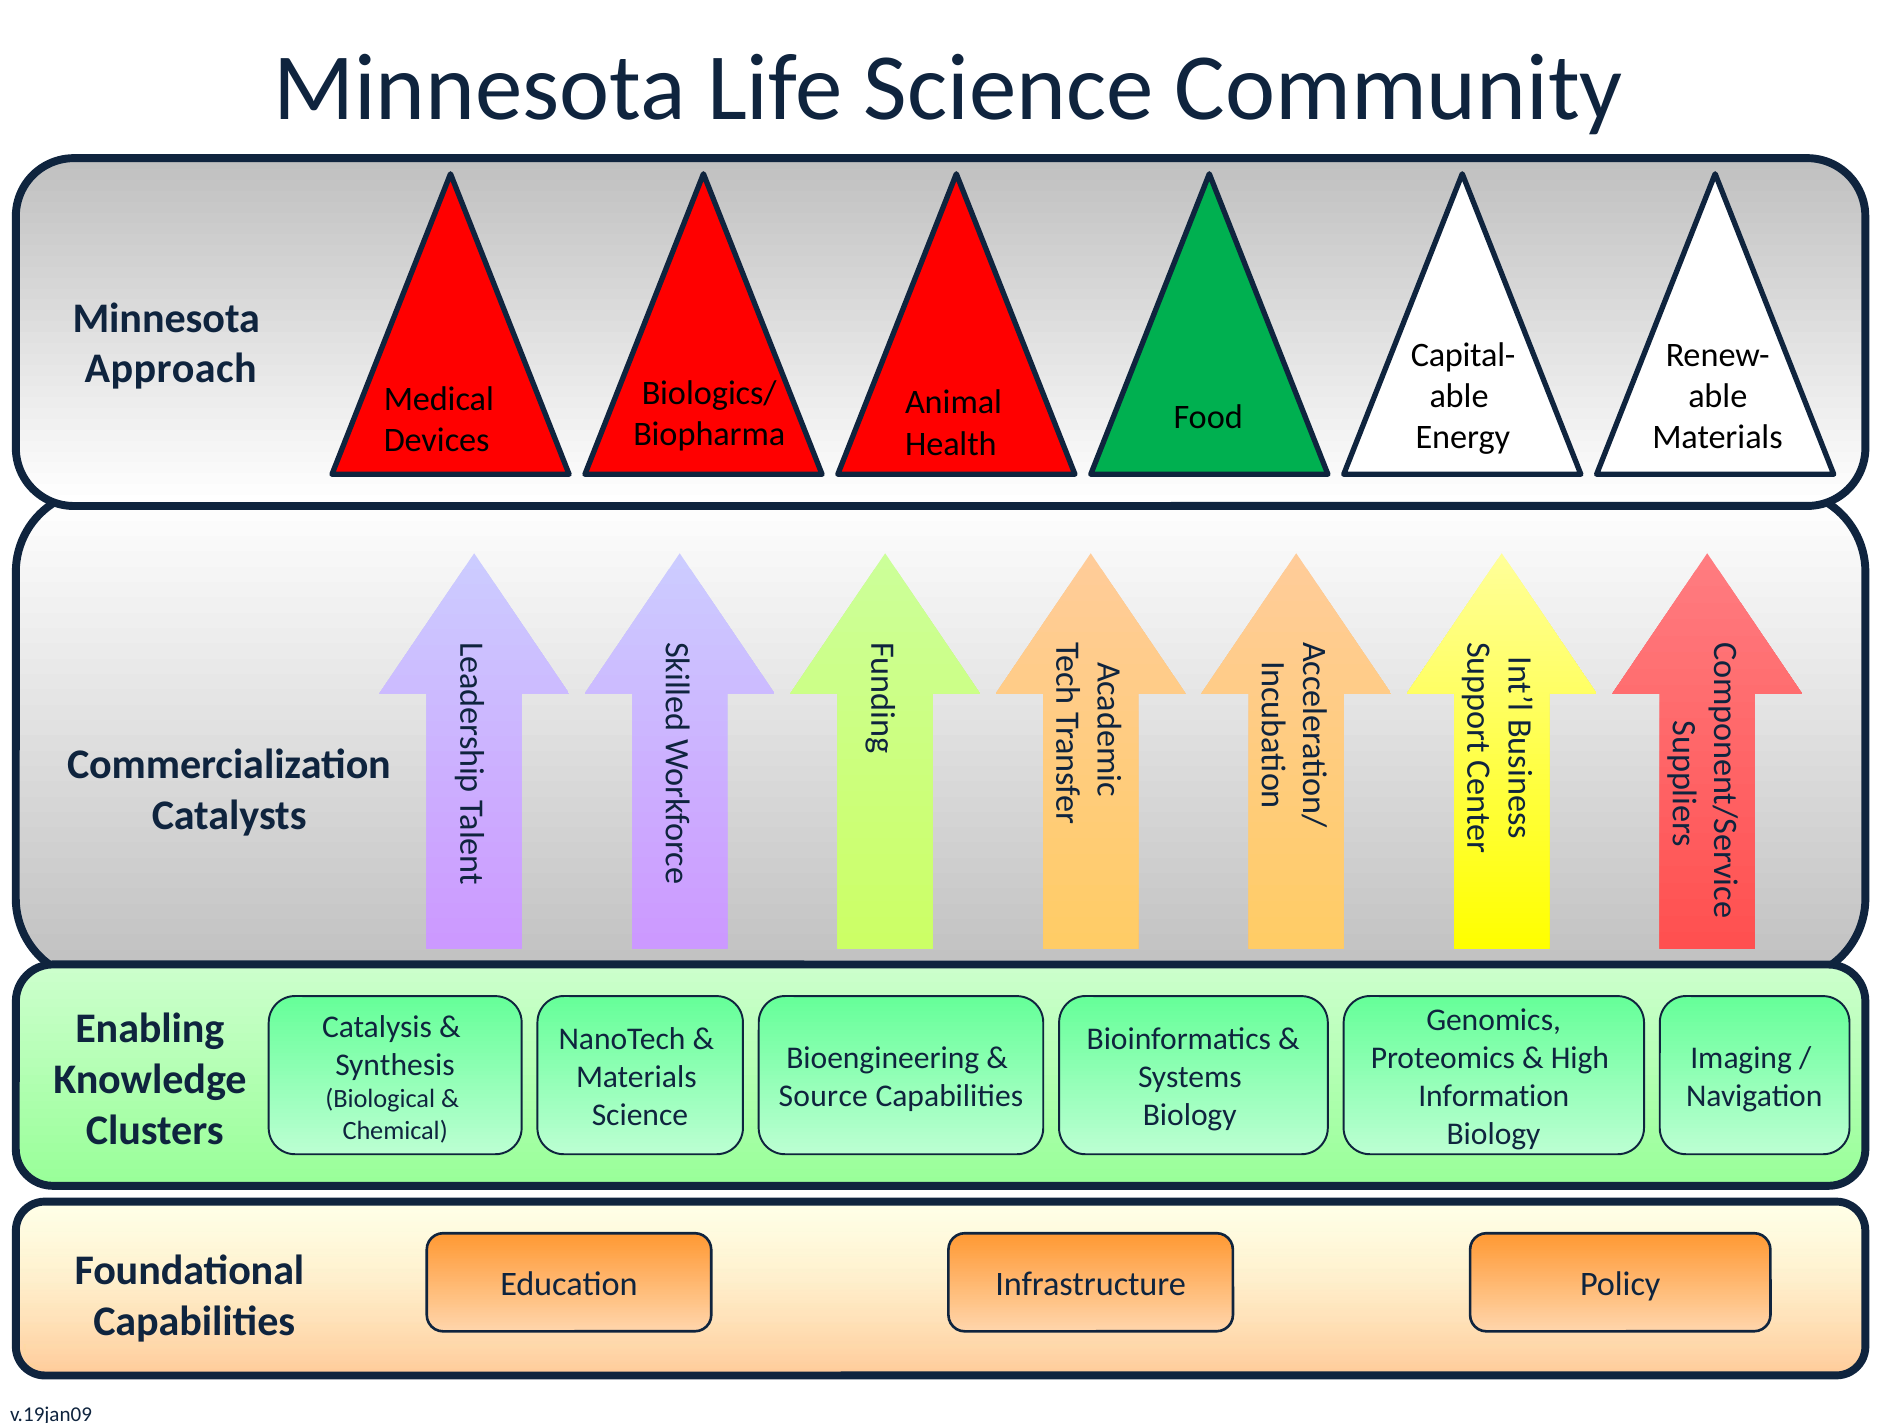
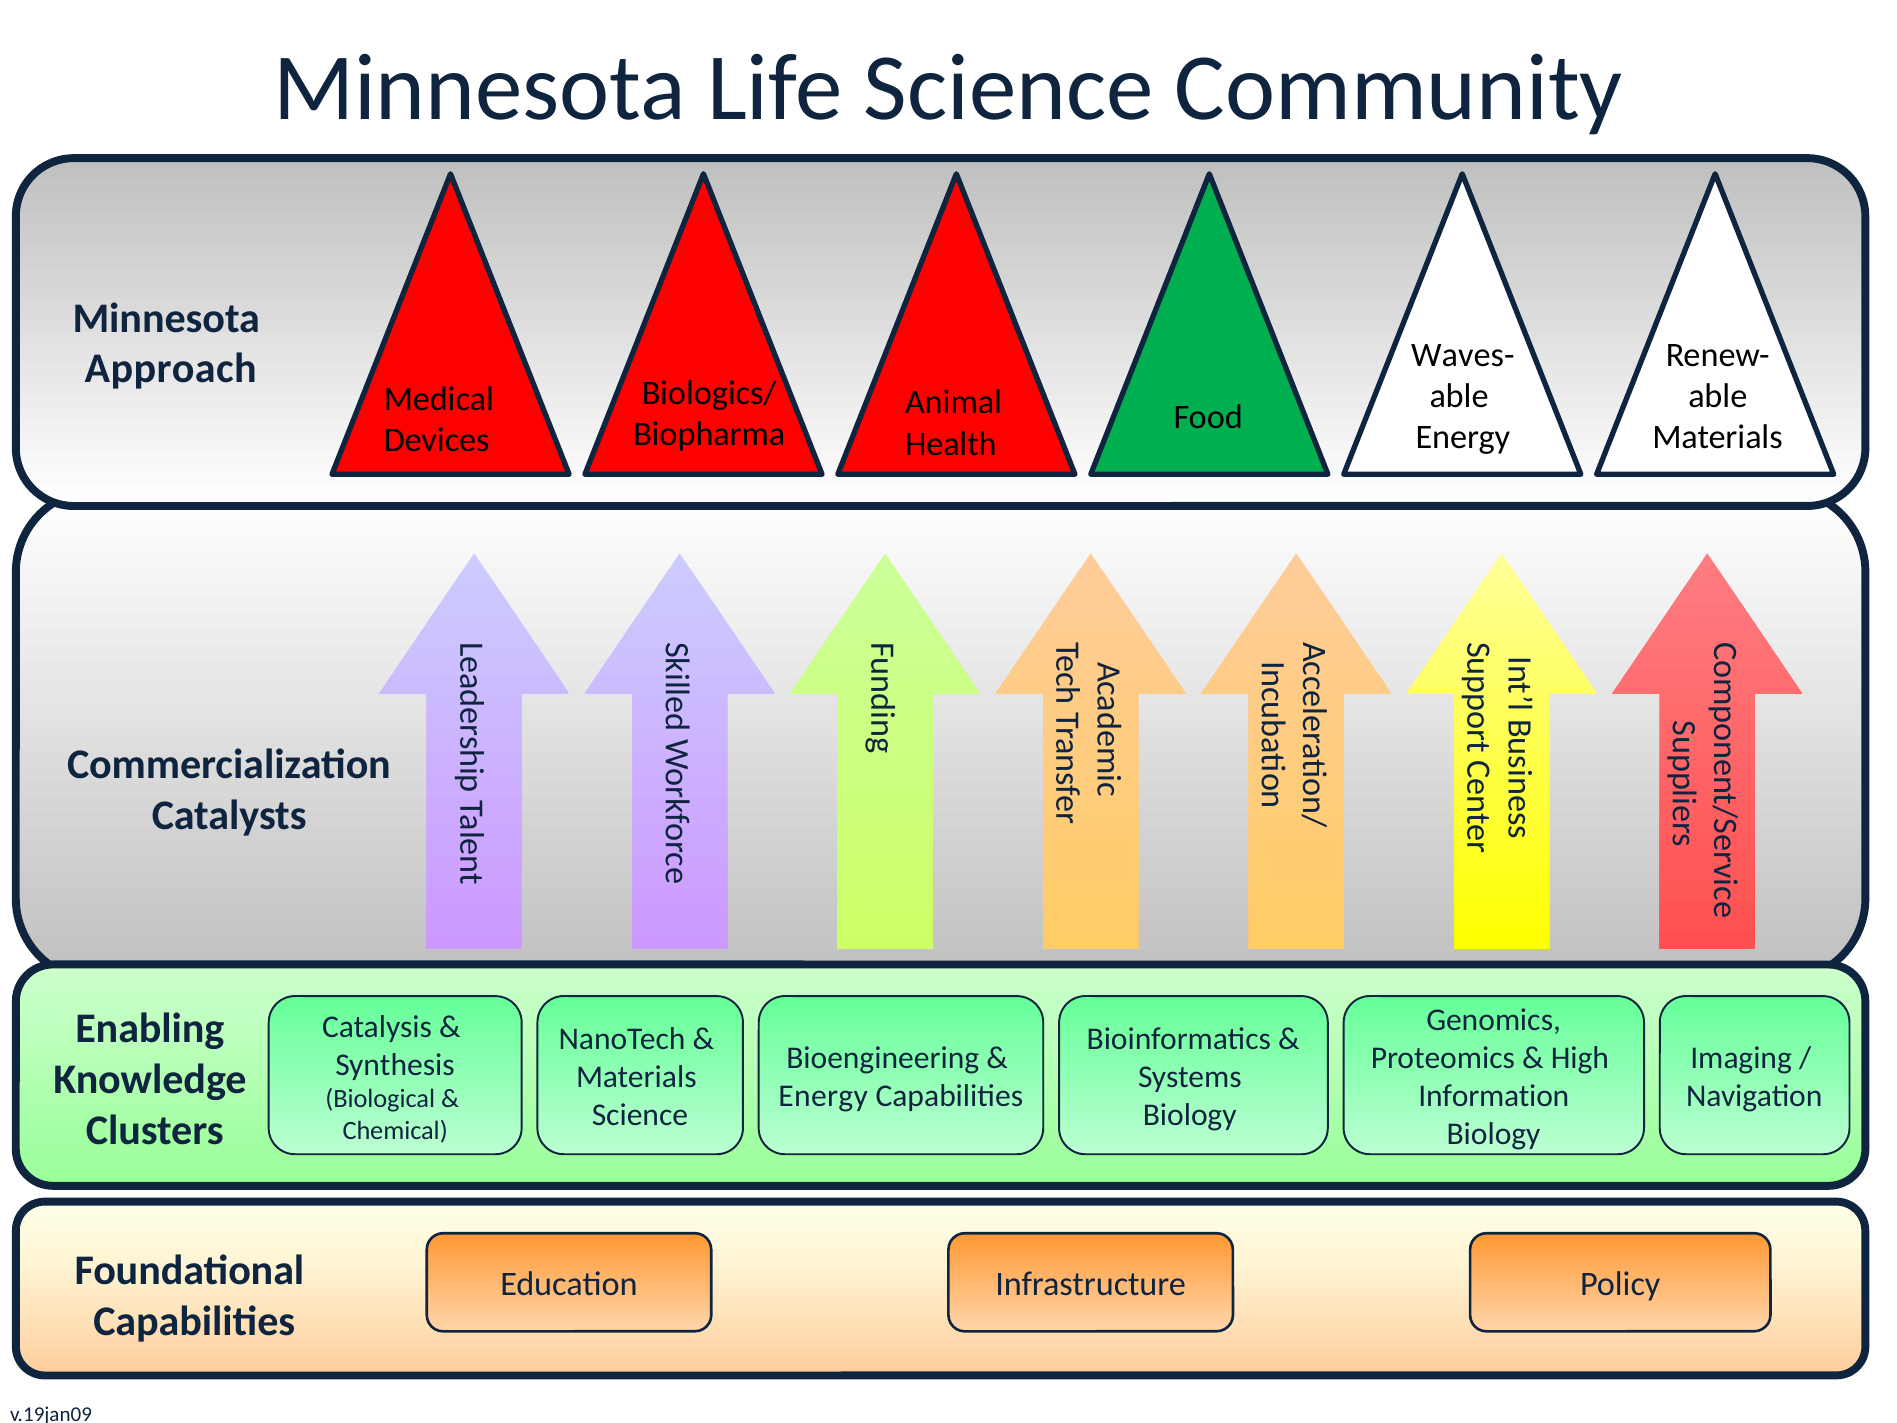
Capital-: Capital- -> Waves- (1463, 355)
Source: Source -> Energy (823, 1096)
